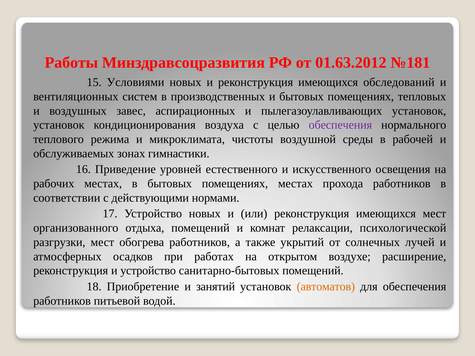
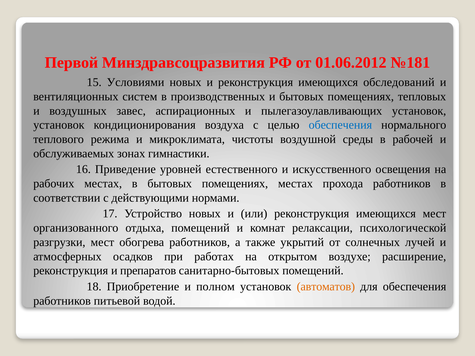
Работы: Работы -> Первой (71, 63)
01.63.2012: 01.63.2012 -> 01.06.2012 (351, 63)
обеспечения colour: purple -> blue (340, 125)
и устройство: устройство -> препаратов (148, 271)
занятий: занятий -> полном (215, 287)
